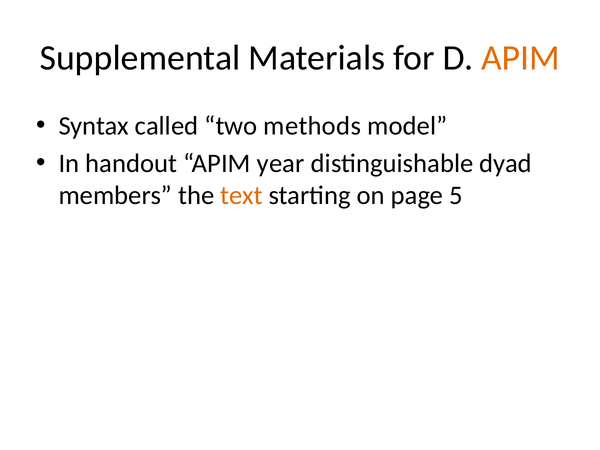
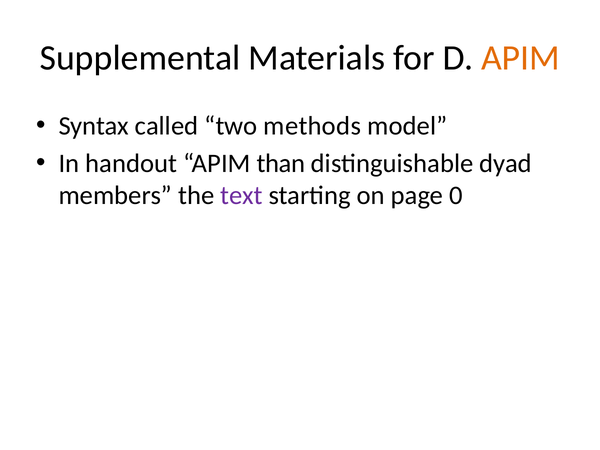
year: year -> than (281, 163)
text colour: orange -> purple (241, 195)
5: 5 -> 0 (456, 195)
